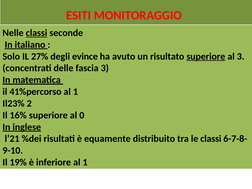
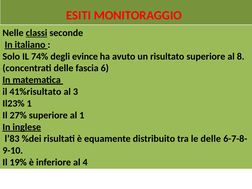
27%: 27% -> 74% (40, 56)
superiore underline: present -> none (206, 56)
al 3: 3 -> 8 (241, 56)
fascia 3: 3 -> 6 (105, 68)
41%percorso: 41%percorso -> 41%risultato (35, 92)
1: 1 -> 3 (76, 92)
Il23% 2: 2 -> 1 (29, 103)
16%: 16% -> 27% (18, 115)
al 0: 0 -> 1 (82, 115)
l’21: l’21 -> l’83 (12, 139)
le classi: classi -> delle (211, 139)
inferiore al 1: 1 -> 4 (85, 162)
